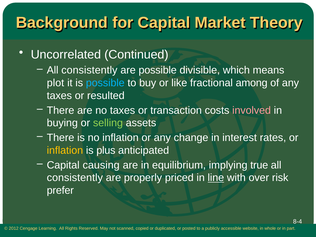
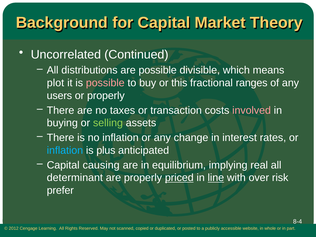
consistently: consistently -> distributions (89, 70)
possible colour: light blue -> pink (105, 83)
like: like -> this (179, 83)
among: among -> ranges (252, 83)
taxes: taxes -> users (59, 96)
or resulted: resulted -> properly (106, 96)
inflation colour: yellow -> light blue (65, 150)
true: true -> real (259, 165)
consistently: consistently -> determinant (75, 178)
priced underline: none -> present (179, 178)
